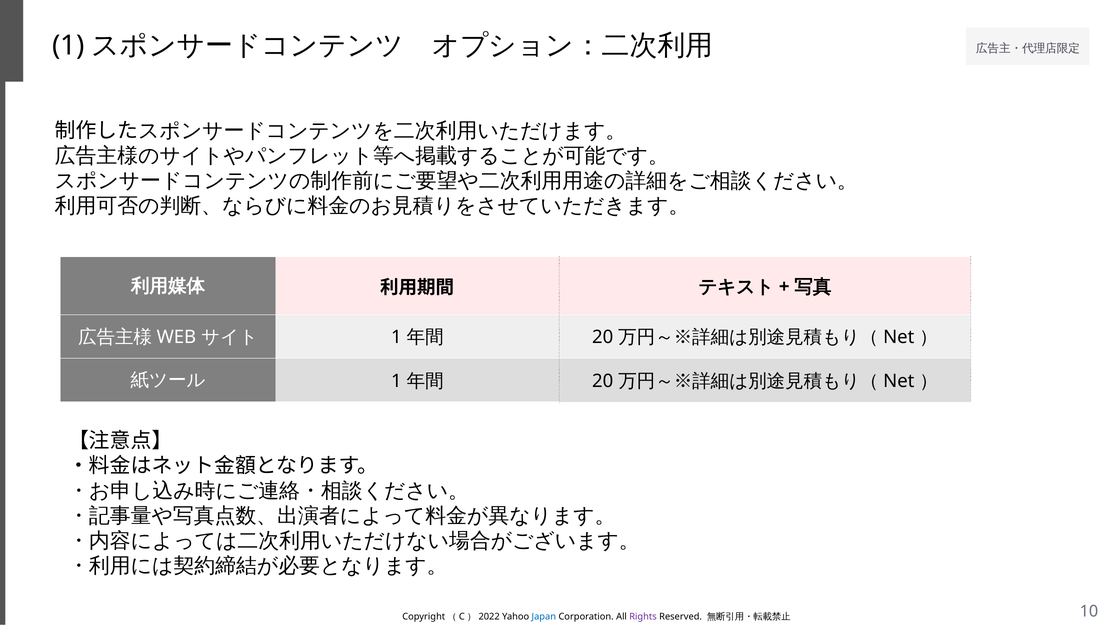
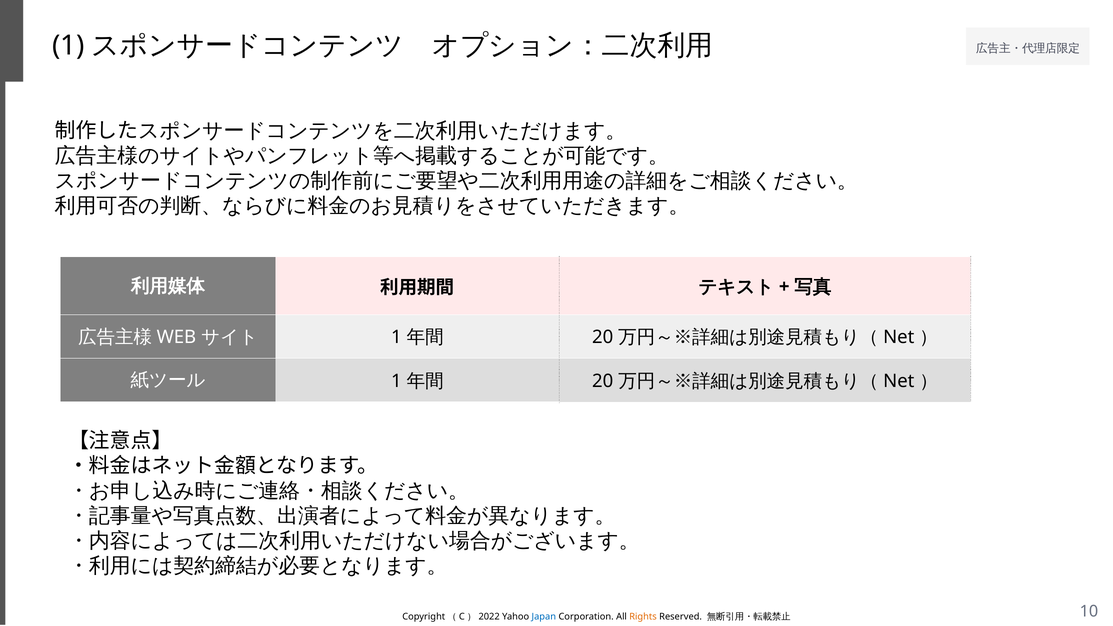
Rights colour: purple -> orange (643, 617)
